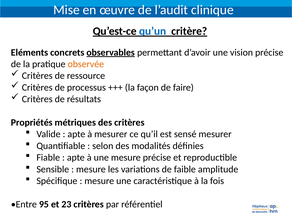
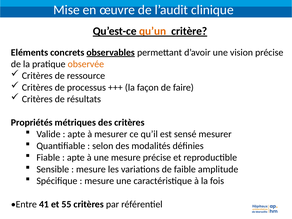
qu’un colour: blue -> orange (153, 31)
95: 95 -> 41 (44, 204)
23: 23 -> 55 (66, 204)
